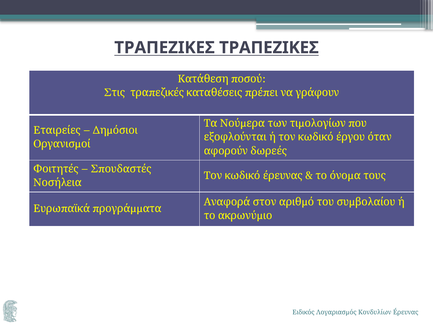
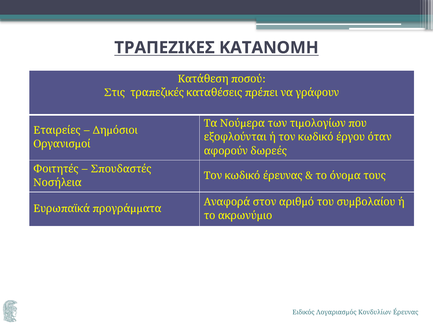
ΤΡΑΠΕΖΙΚΕΣ ΤΡΑΠΕΖΙΚΕΣ: ΤΡΑΠΕΖΙΚΕΣ -> ΚΑΤΑΝΟΜΗ (269, 48)
